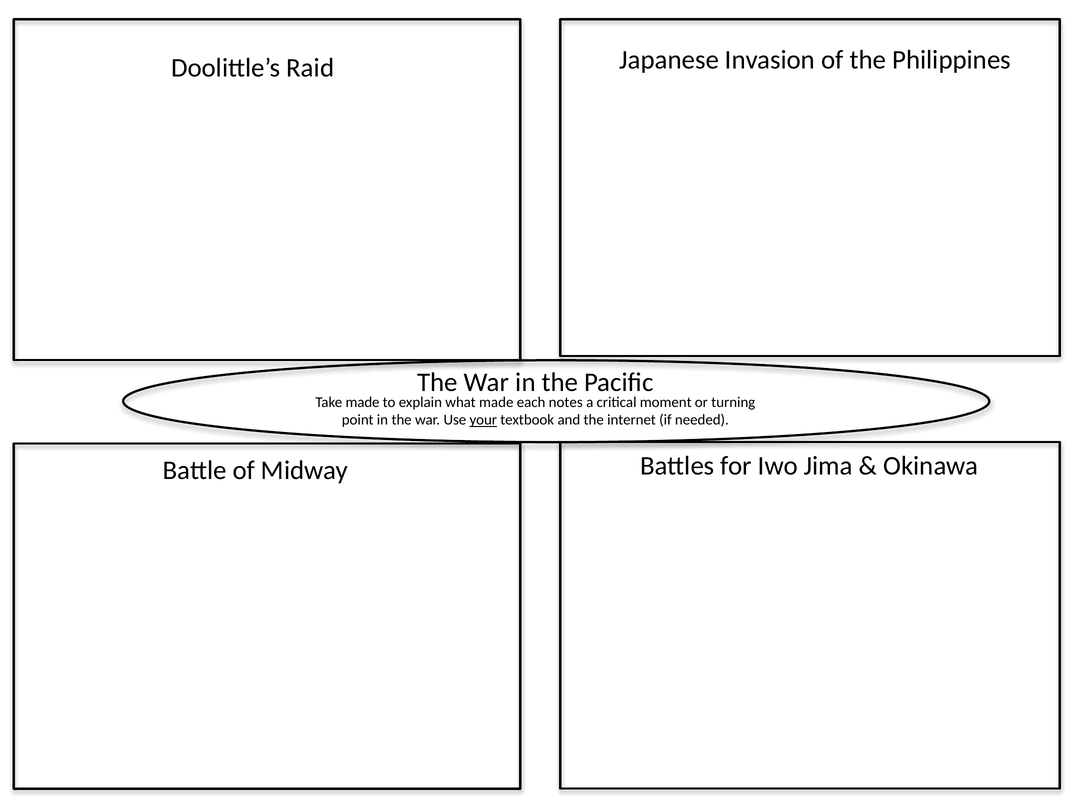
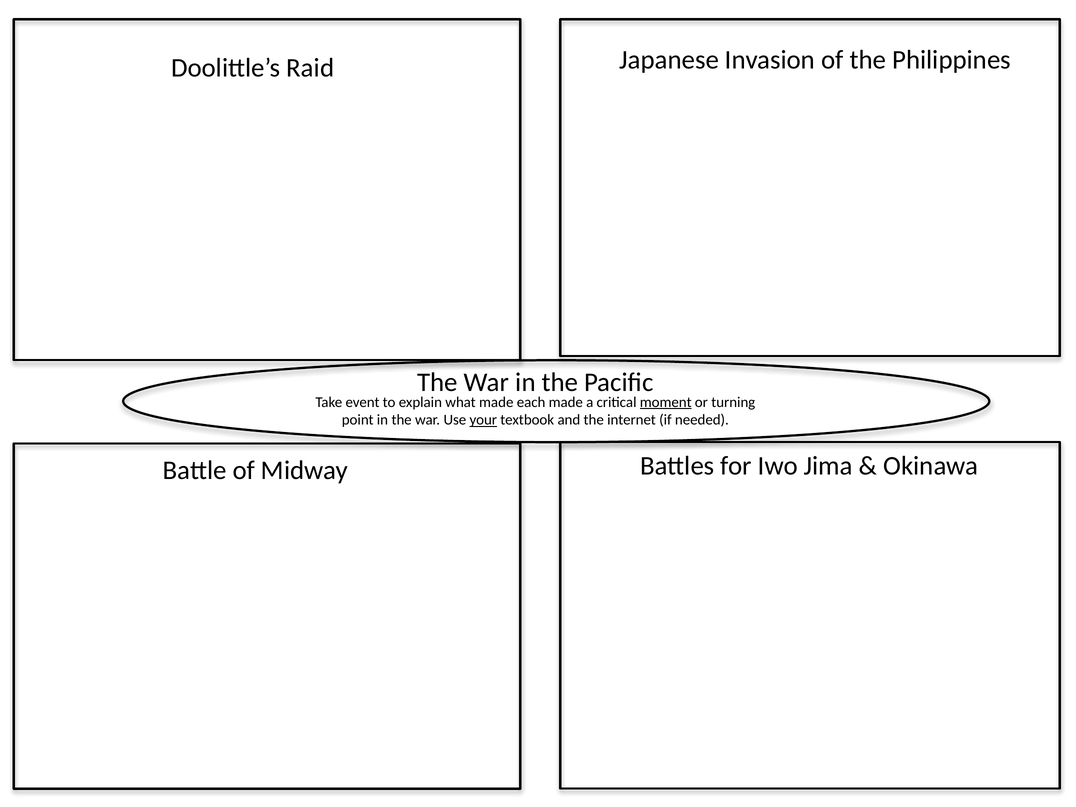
Take made: made -> event (363, 402)
each notes: notes -> made (566, 402)
moment underline: none -> present (666, 402)
